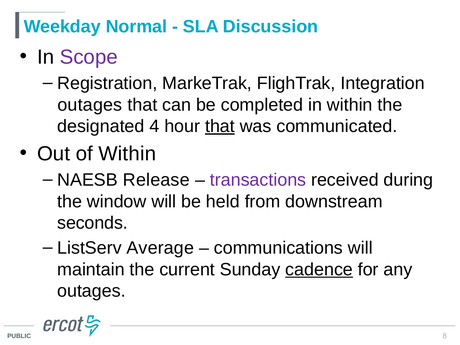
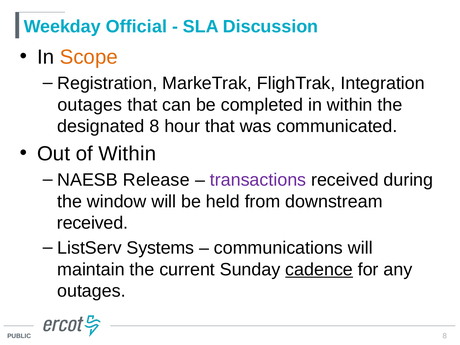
Normal: Normal -> Official (136, 27)
Scope colour: purple -> orange (89, 57)
designated 4: 4 -> 8 (154, 126)
that underline: present -> none (220, 126)
seconds: seconds -> received (93, 223)
Average: Average -> Systems (160, 248)
